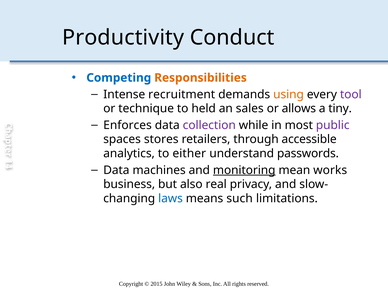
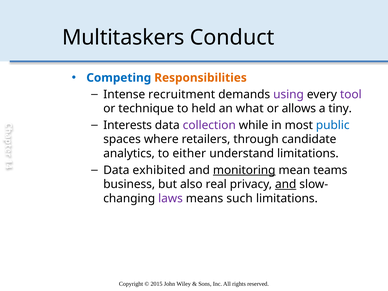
Productivity: Productivity -> Multitaskers (123, 37)
using colour: orange -> purple (289, 94)
sales: sales -> what (250, 109)
Enforces: Enforces -> Interests (128, 125)
public colour: purple -> blue (333, 125)
stores: stores -> where (161, 139)
accessible: accessible -> candidate (309, 139)
understand passwords: passwords -> limitations (308, 154)
machines: machines -> exhibited (159, 170)
works: works -> teams (330, 170)
and underline: none -> present (286, 184)
laws colour: blue -> purple (170, 199)
